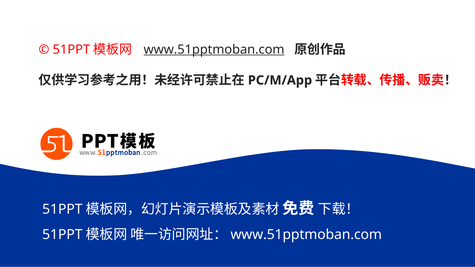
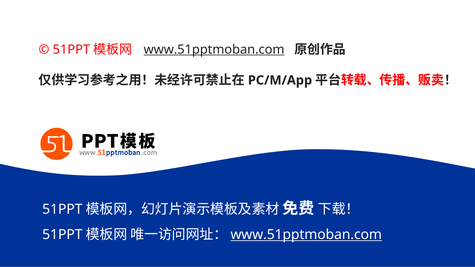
www.51pptmoban.com underline: none -> present (306, 235)
